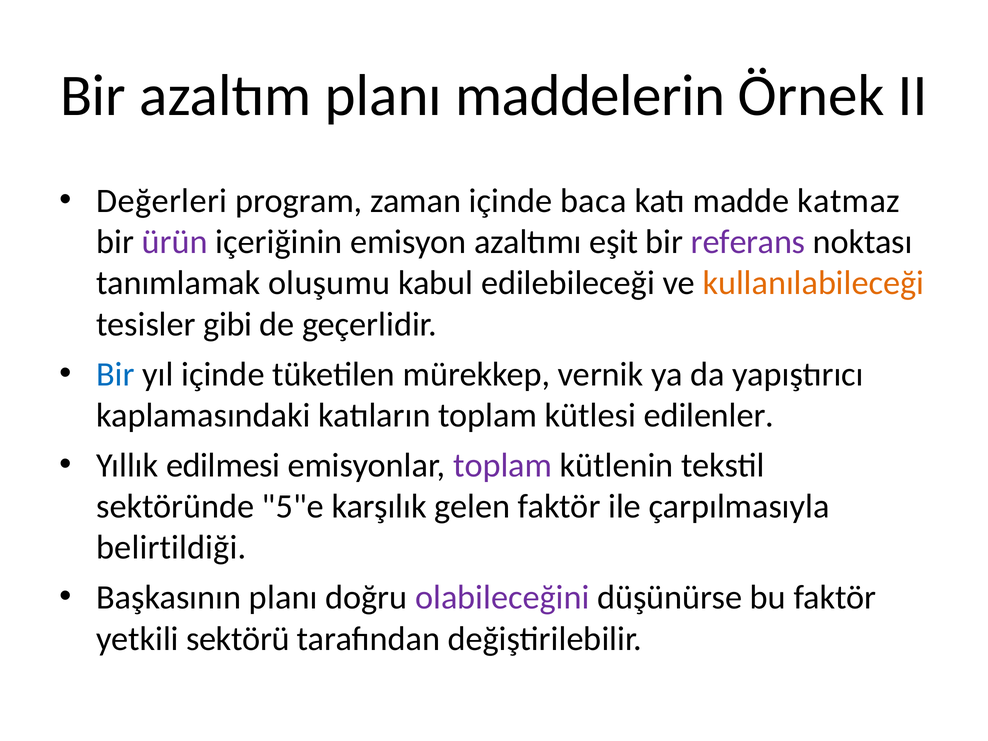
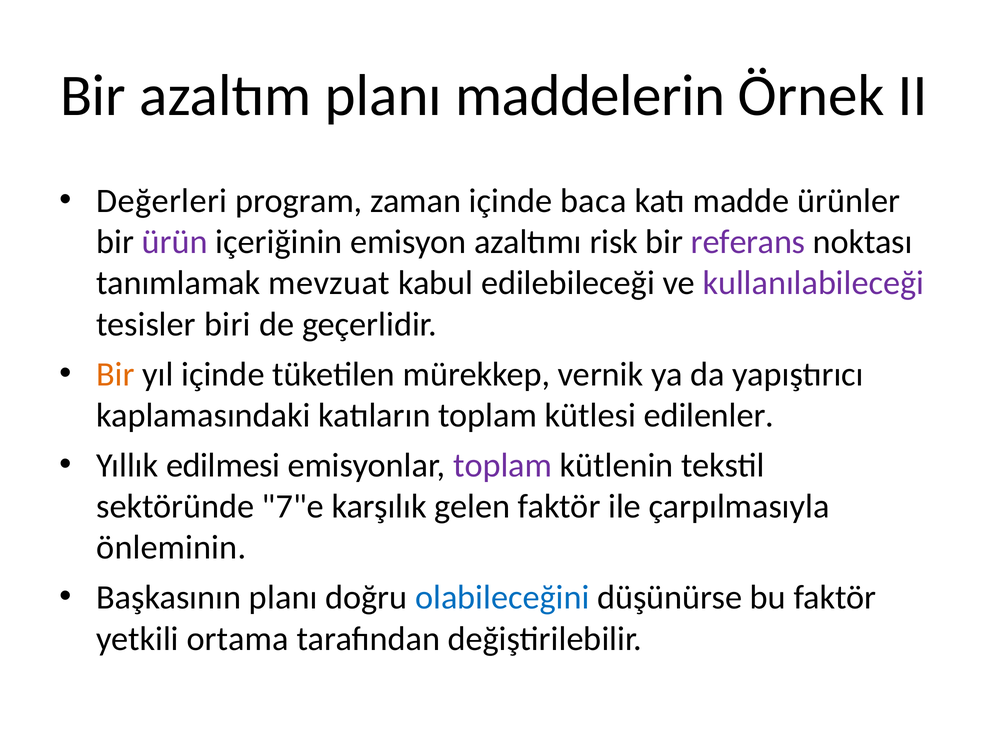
katmaz: katmaz -> ürünler (849, 201)
eşit: eşit -> risk (614, 242)
oluşumu: oluşumu -> mevzuat (329, 283)
kullanılabileceği colour: orange -> purple (813, 283)
gibi: gibi -> biri (227, 324)
Bir colour: blue -> orange (116, 374)
5"e: 5"e -> 7"e (293, 506)
belirtildiği: belirtildiği -> önleminin (171, 548)
olabileceğini colour: purple -> blue (502, 598)
sektörü: sektörü -> ortama (238, 639)
